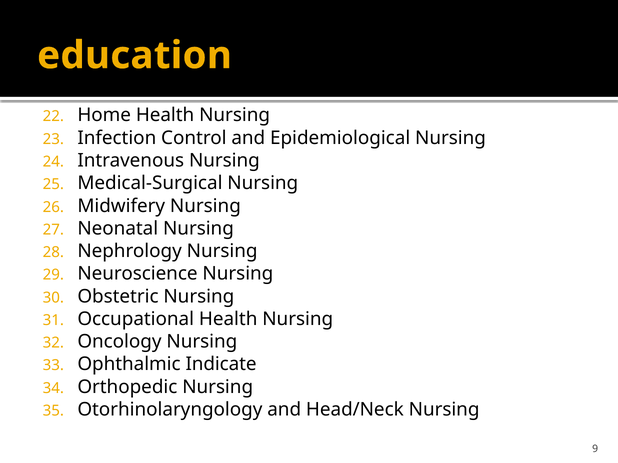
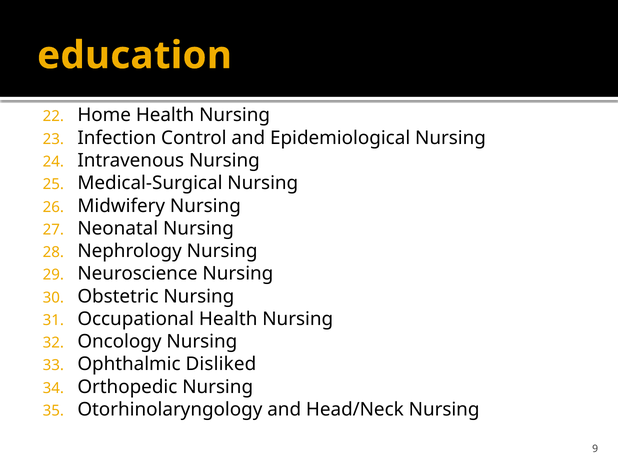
Indicate: Indicate -> Disliked (221, 365)
